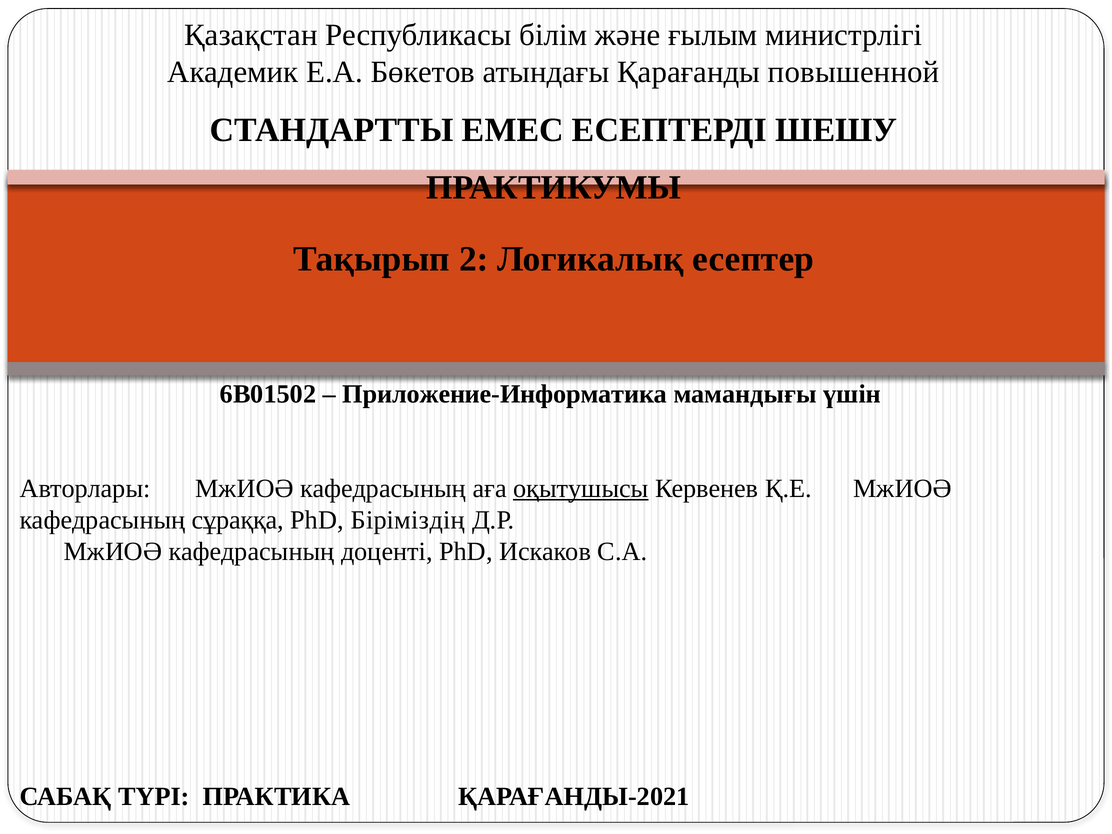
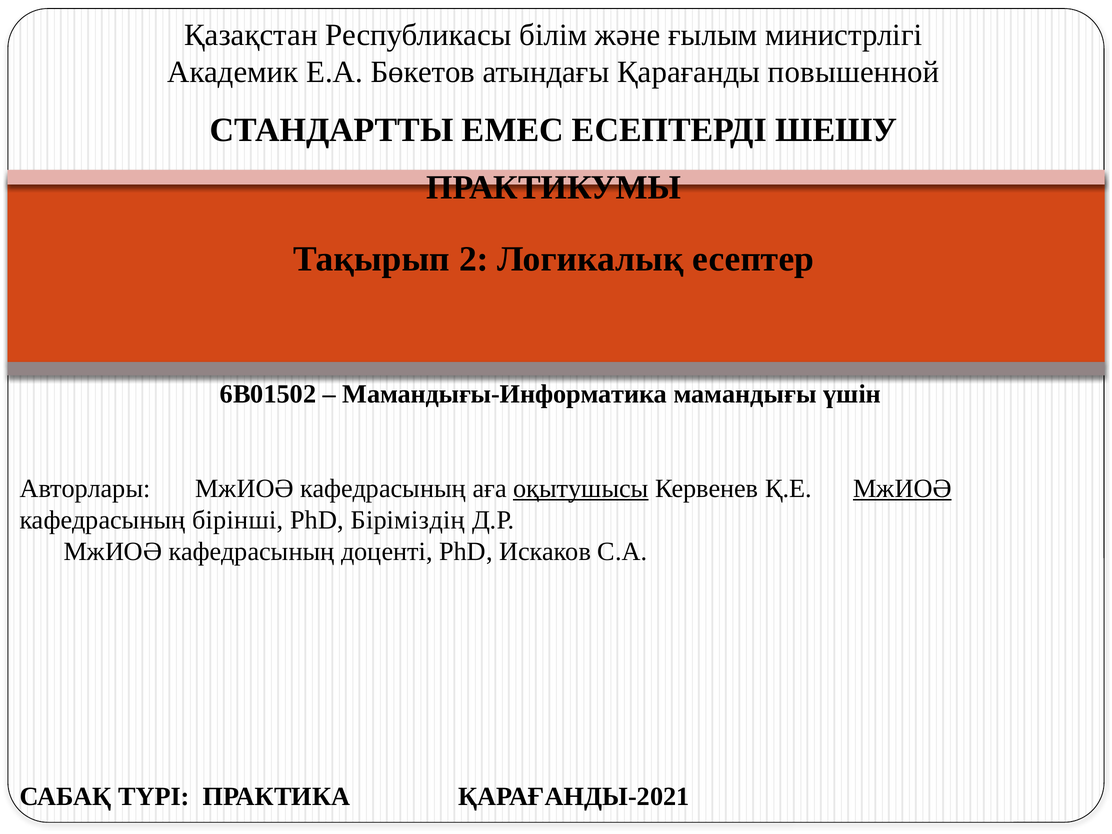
Приложение-Информатика: Приложение-Информатика -> Мамандығы-Информатика (505, 394)
МжИОӘ underline: none -> present (902, 488)
сұраққа: сұраққа -> бірінші (238, 520)
